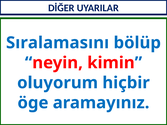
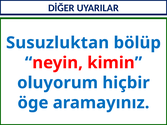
Sıralamasını: Sıralamasını -> Susuzluktan (58, 43)
